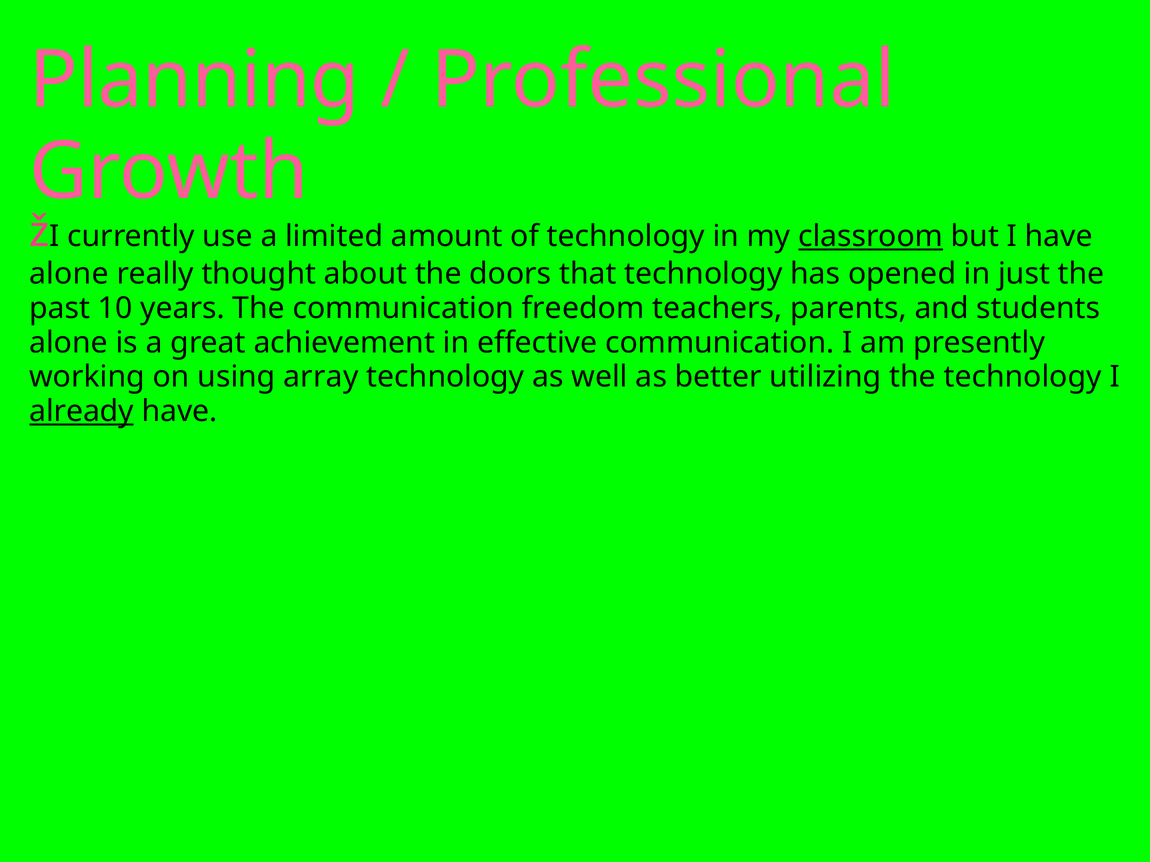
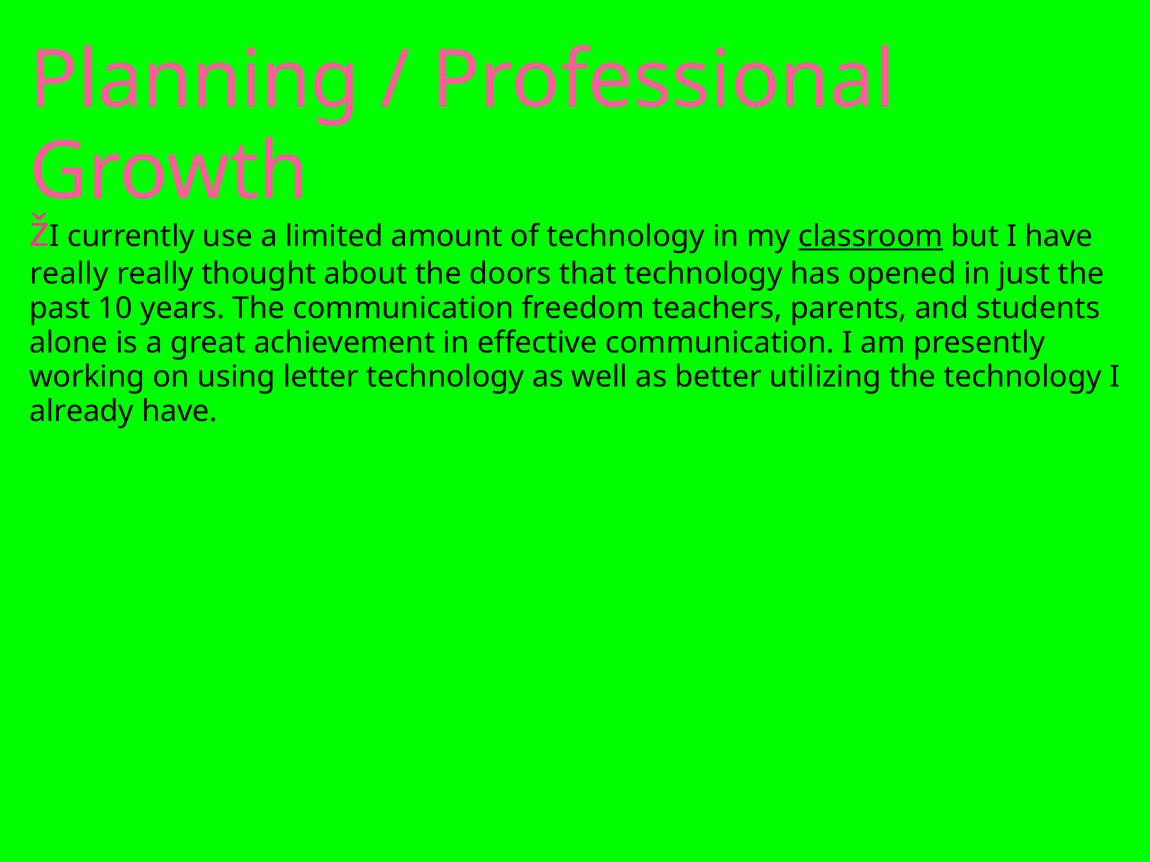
alone: alone -> really (69, 274)
array: array -> letter (321, 377)
already underline: present -> none (82, 412)
